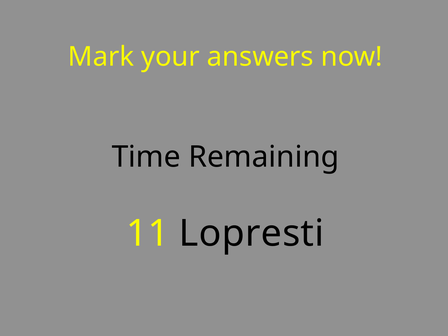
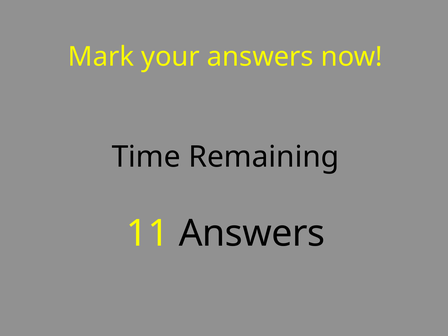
11 Lopresti: Lopresti -> Answers (252, 234)
